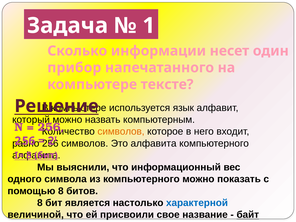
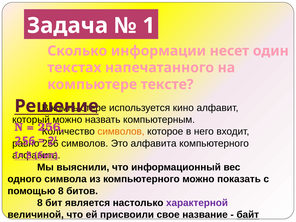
прибор: прибор -> текстах (74, 68)
язык: язык -> кино (183, 108)
характерной colour: blue -> purple (197, 203)
